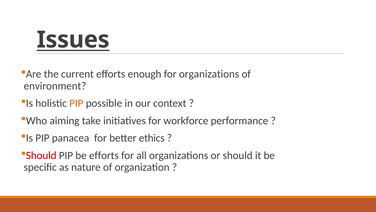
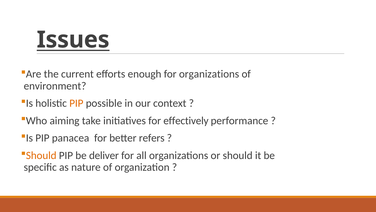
workforce: workforce -> effectively (186, 120)
ethics: ethics -> refers (152, 138)
Should colour: red -> orange (41, 155)
be efforts: efforts -> deliver (104, 155)
